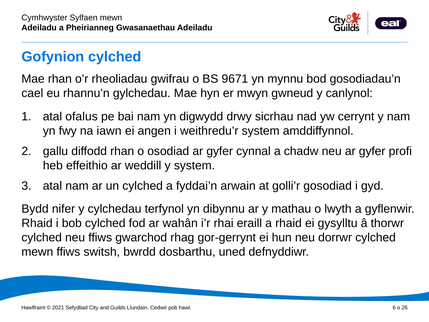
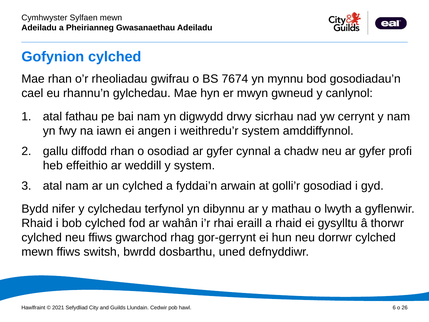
9671: 9671 -> 7674 (235, 79)
ofalus: ofalus -> fathau (82, 116)
